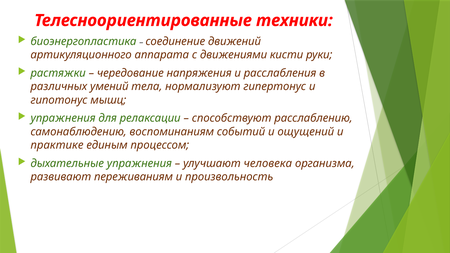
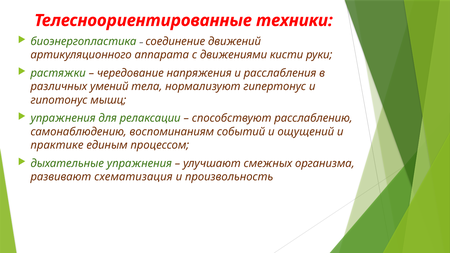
человека: человека -> смежных (268, 163)
переживаниям: переживаниям -> схематизация (133, 177)
